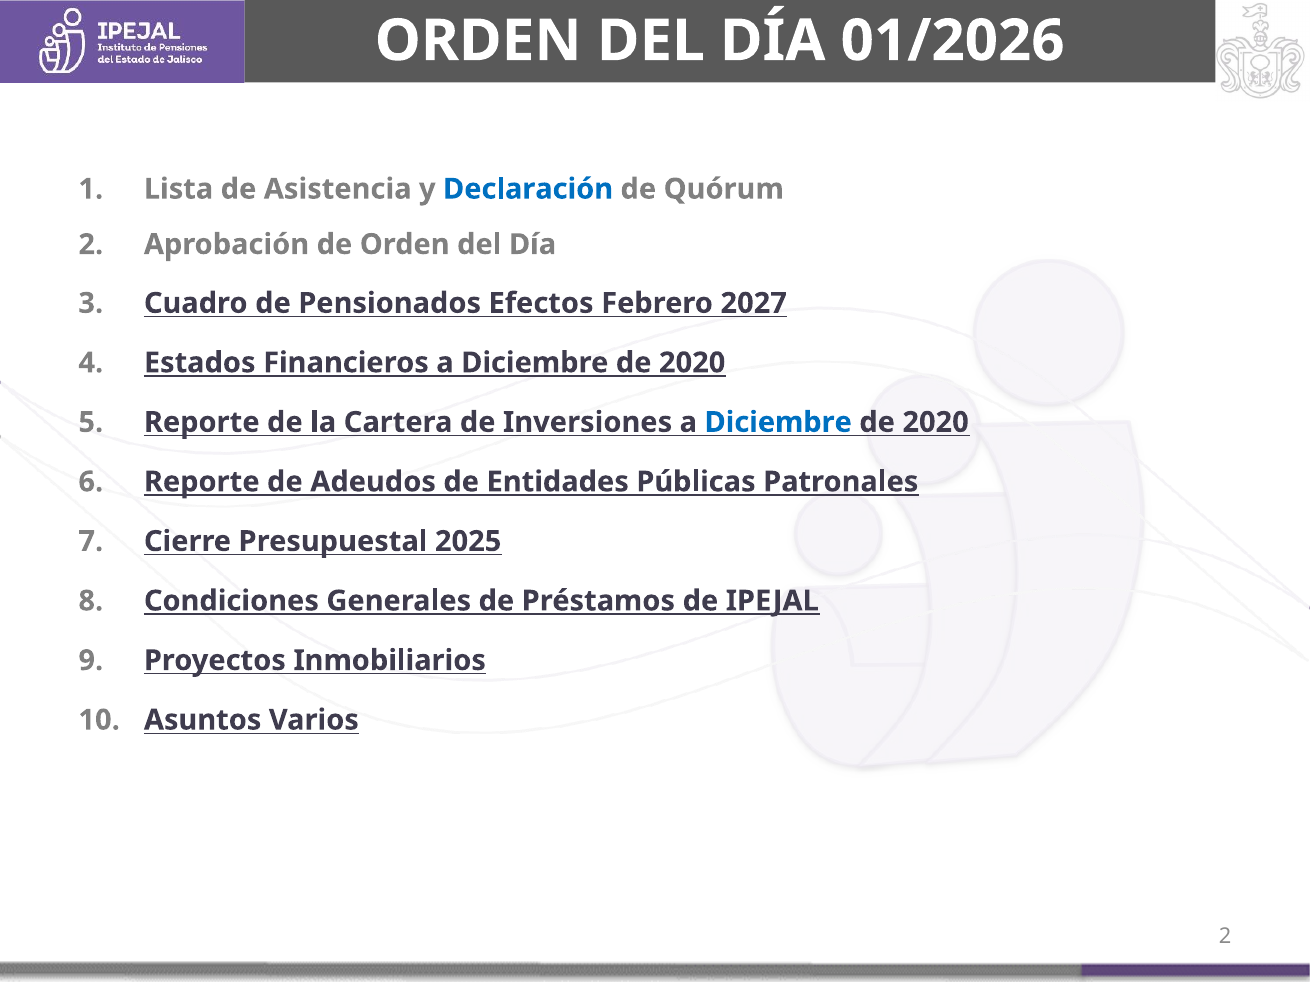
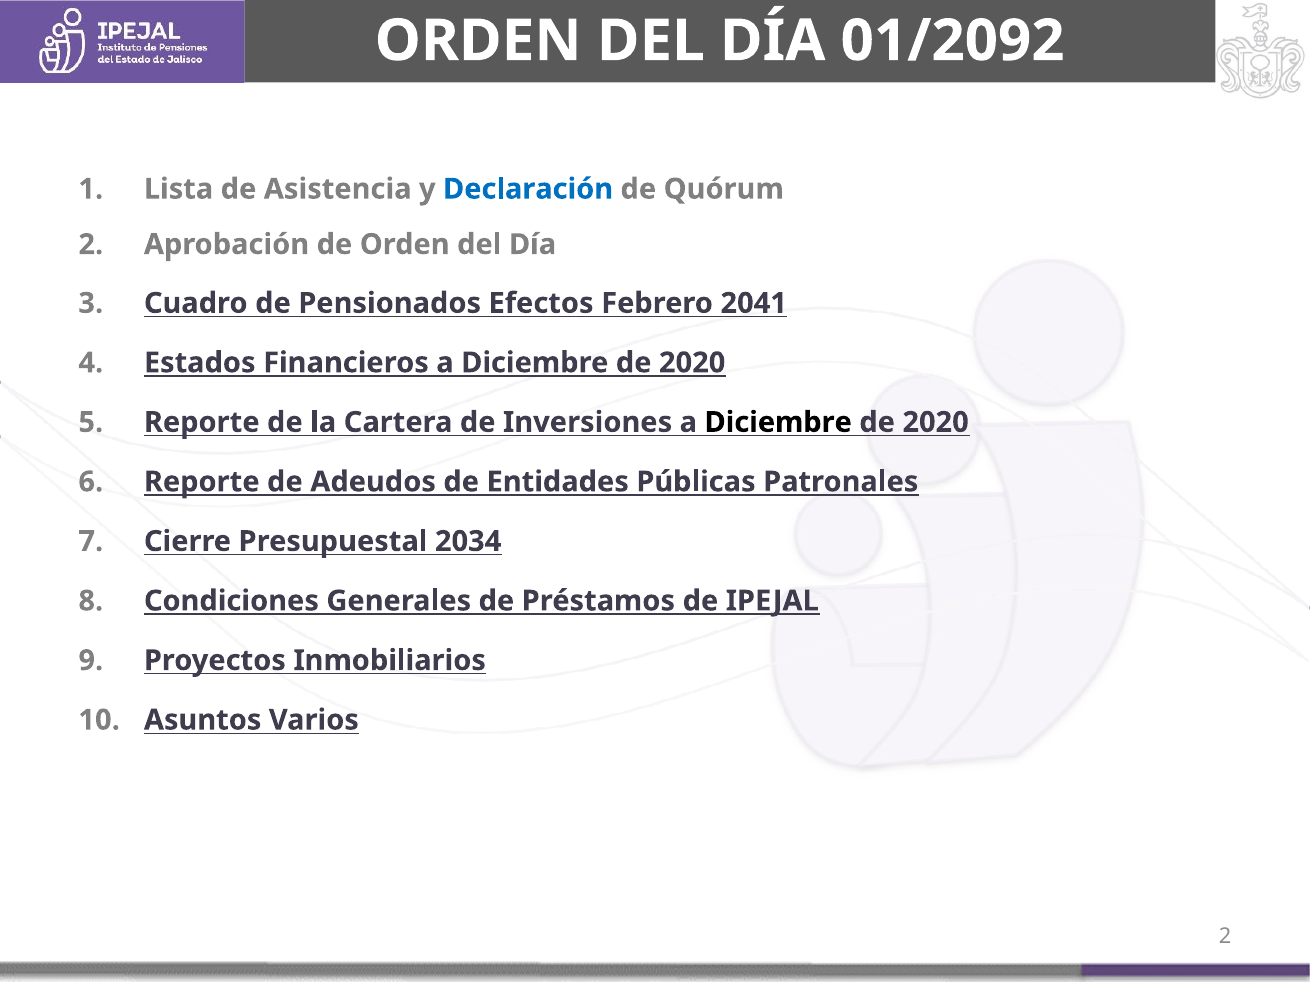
01/2026: 01/2026 -> 01/2092 (953, 41)
2027: 2027 -> 2041 (754, 303)
Diciembre colour: blue -> black (778, 422)
2025: 2025 -> 2034 (468, 542)
